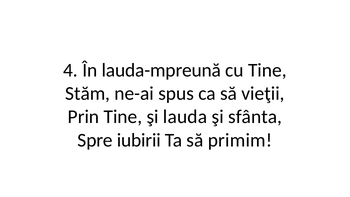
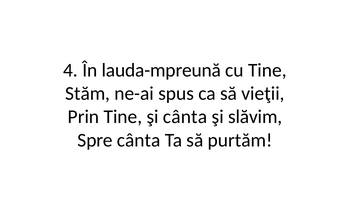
şi lauda: lauda -> cânta (185, 117)
sfânta: sfânta -> slăvim (255, 117)
Spre iubirii: iubirii -> cânta (139, 140)
primim: primim -> purtăm (240, 140)
